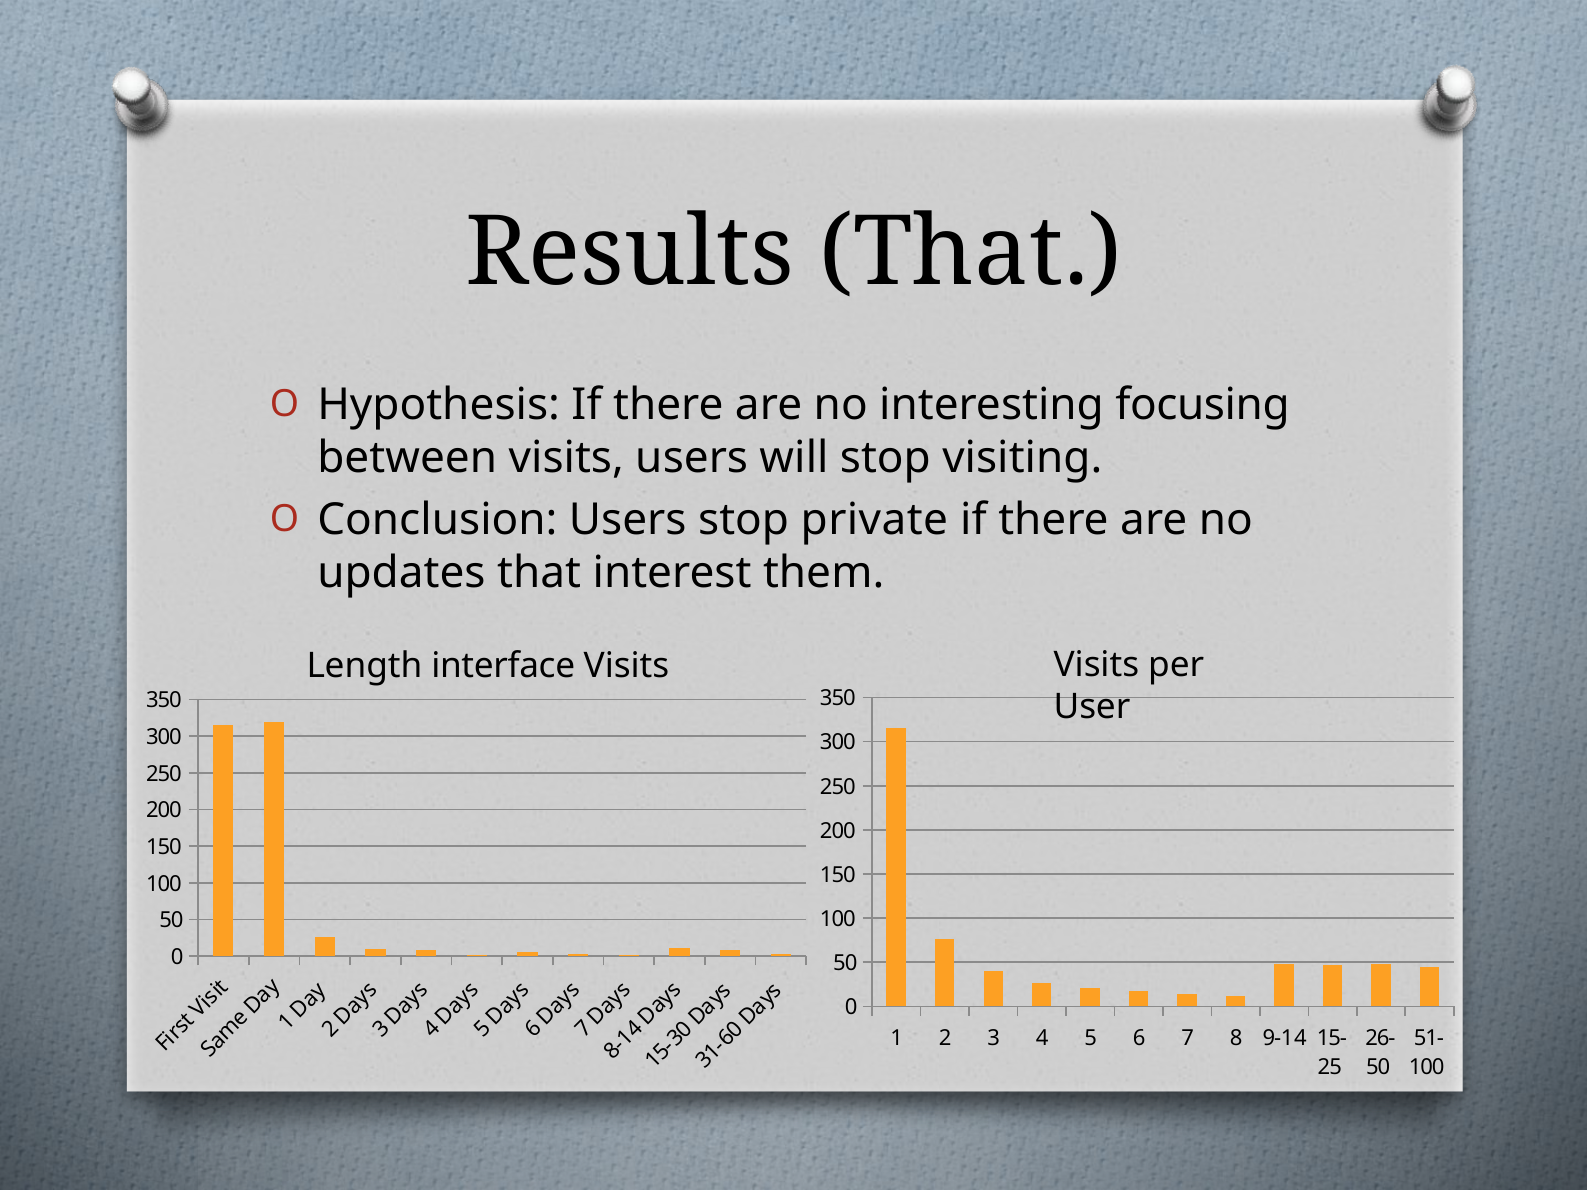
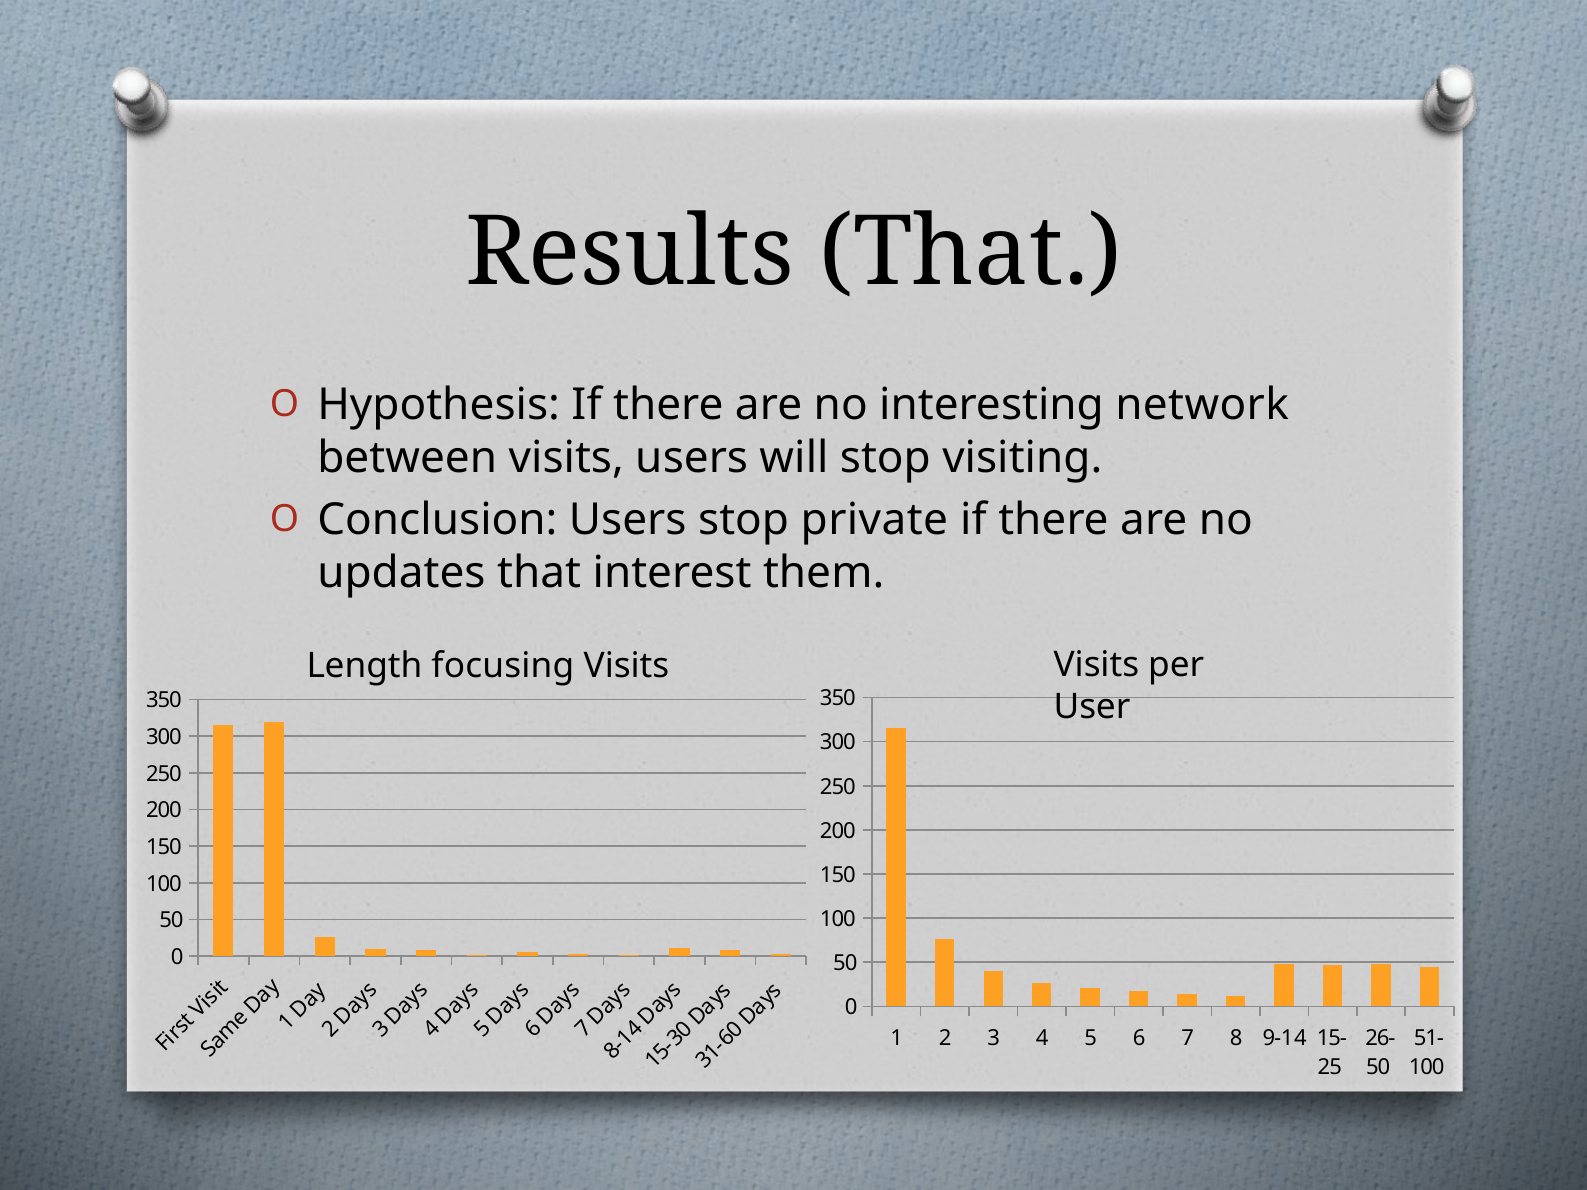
focusing: focusing -> network (1202, 405)
interface: interface -> focusing (503, 666)
